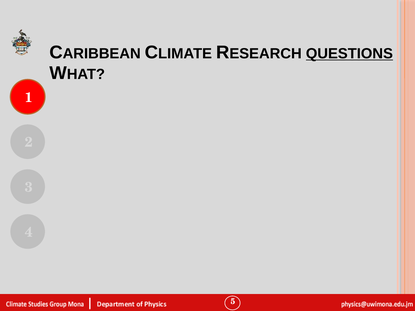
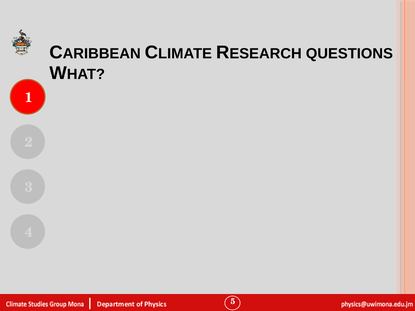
QUESTIONS underline: present -> none (349, 54)
